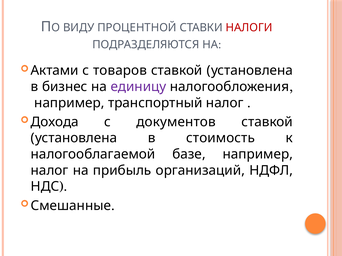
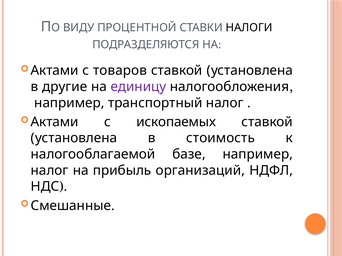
НАЛОГИ colour: red -> black (249, 28)
бизнес: бизнес -> другие (65, 87)
Дохода: Дохода -> Актами (55, 122)
документов: документов -> ископаемых (176, 122)
